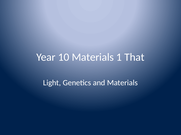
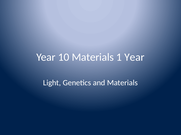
1 That: That -> Year (134, 57)
